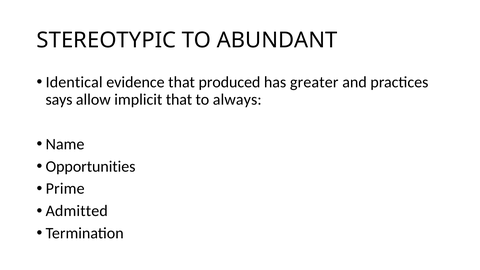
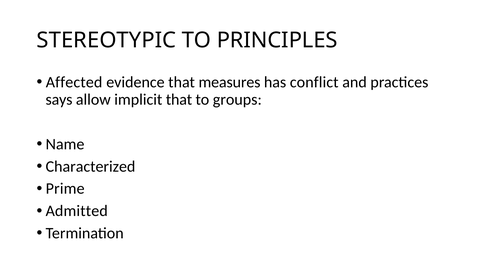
ABUNDANT: ABUNDANT -> PRINCIPLES (277, 40)
Identical: Identical -> Affected (74, 82)
produced: produced -> measures (229, 82)
greater: greater -> conflict (314, 82)
always: always -> groups (237, 100)
Opportunities: Opportunities -> Characterized (90, 166)
